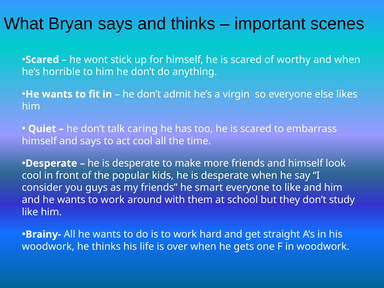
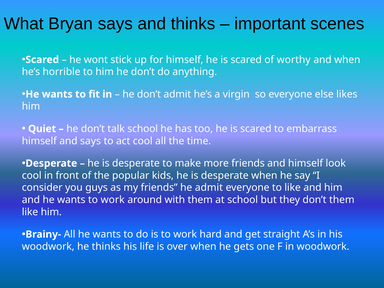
talk caring: caring -> school (143, 129)
he smart: smart -> admit (209, 188)
don’t study: study -> them (342, 200)
